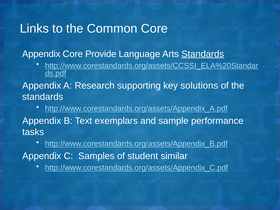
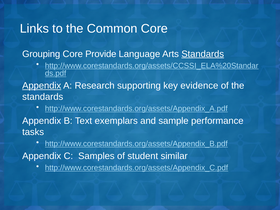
Appendix: Appendix -> Grouping (41, 54)
Appendix underline: none -> present (42, 86)
solutions: solutions -> evidence (199, 86)
